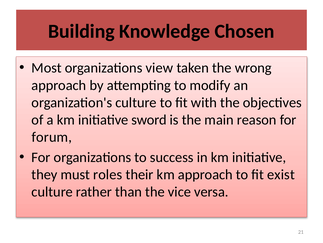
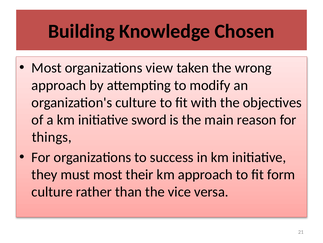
forum: forum -> things (52, 137)
must roles: roles -> most (108, 174)
exist: exist -> form (281, 174)
